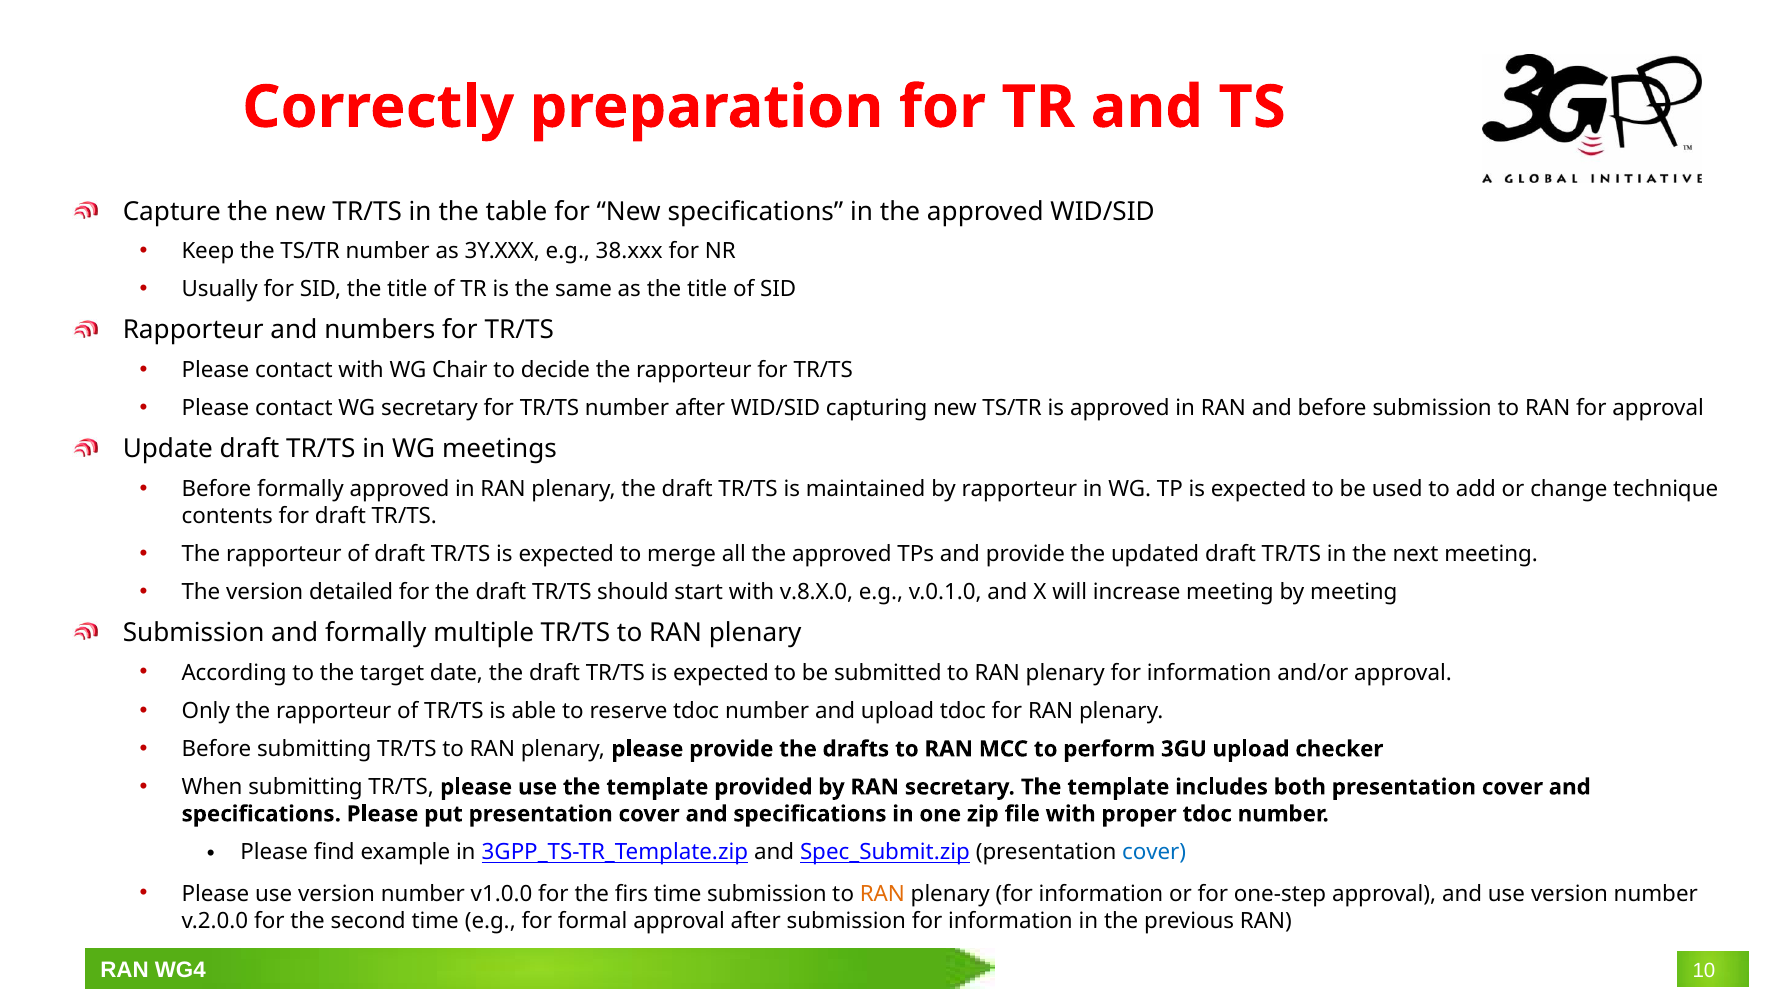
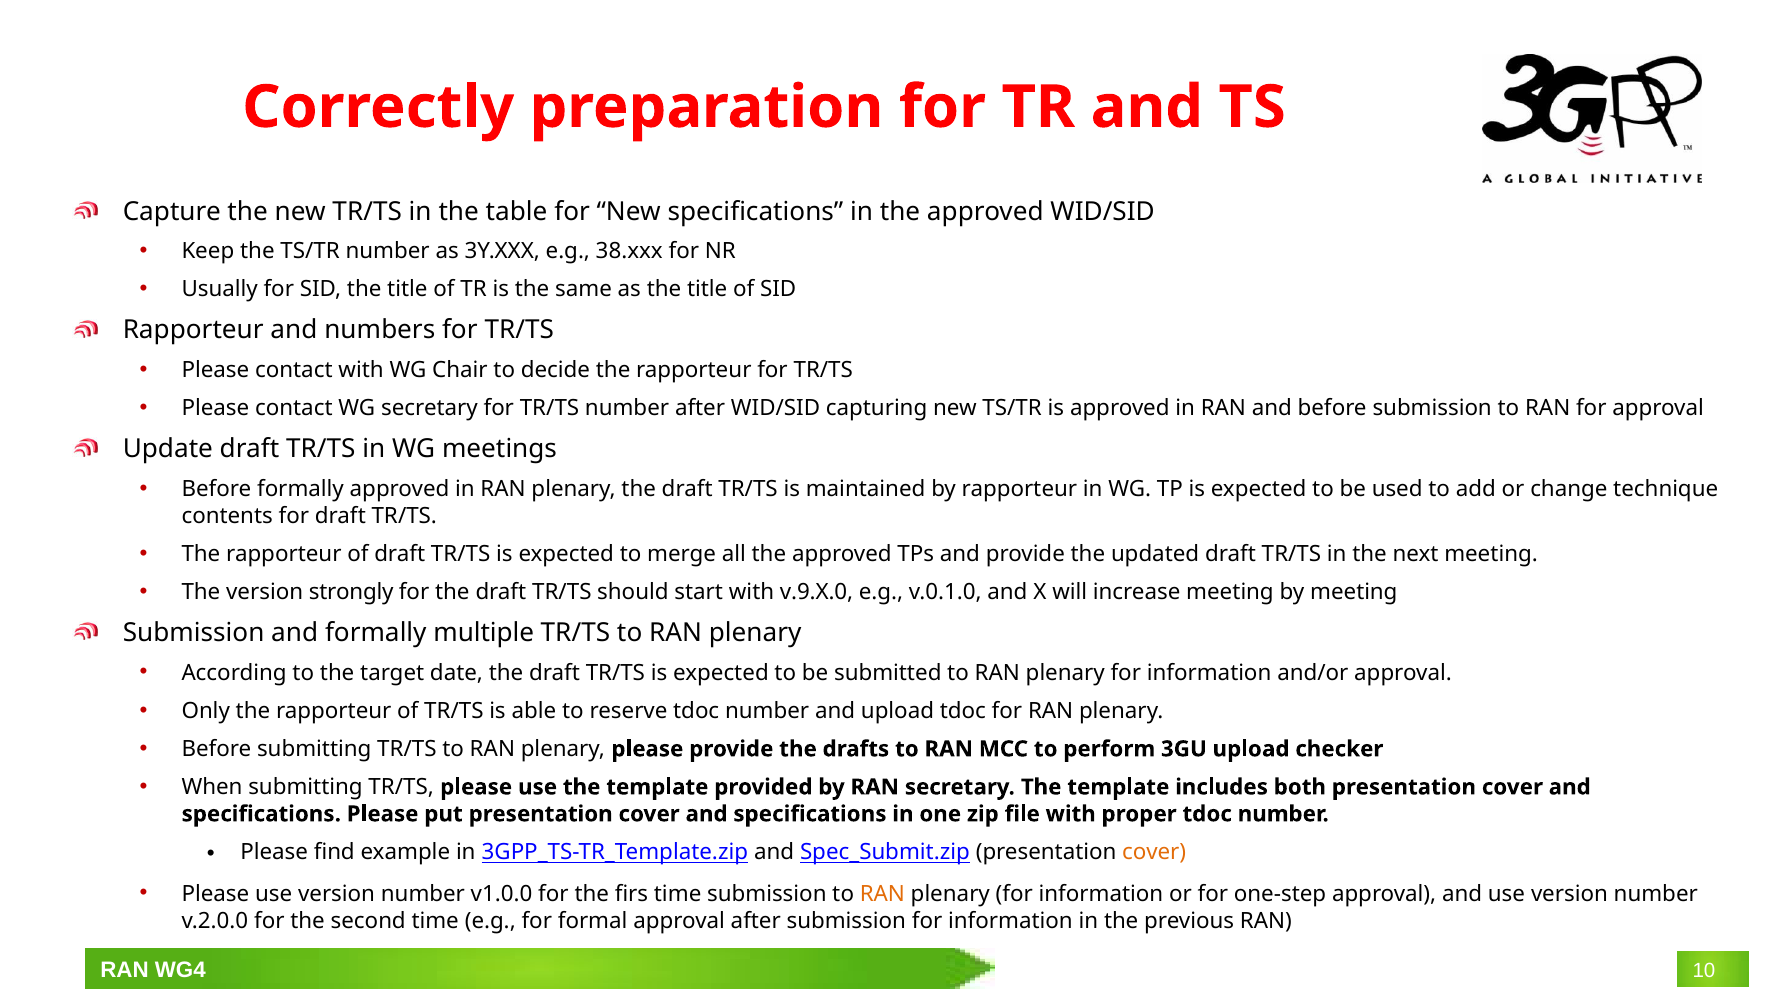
detailed: detailed -> strongly (351, 592)
v.8.X.0: v.8.X.0 -> v.9.X.0 (817, 592)
cover colour: blue -> orange (1154, 852)
